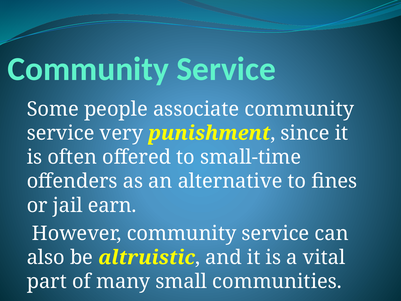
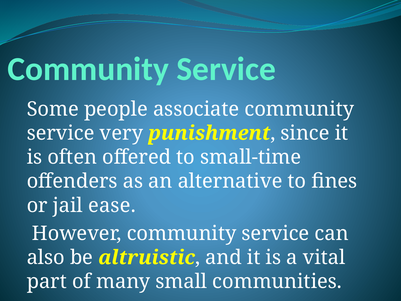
earn: earn -> ease (112, 205)
